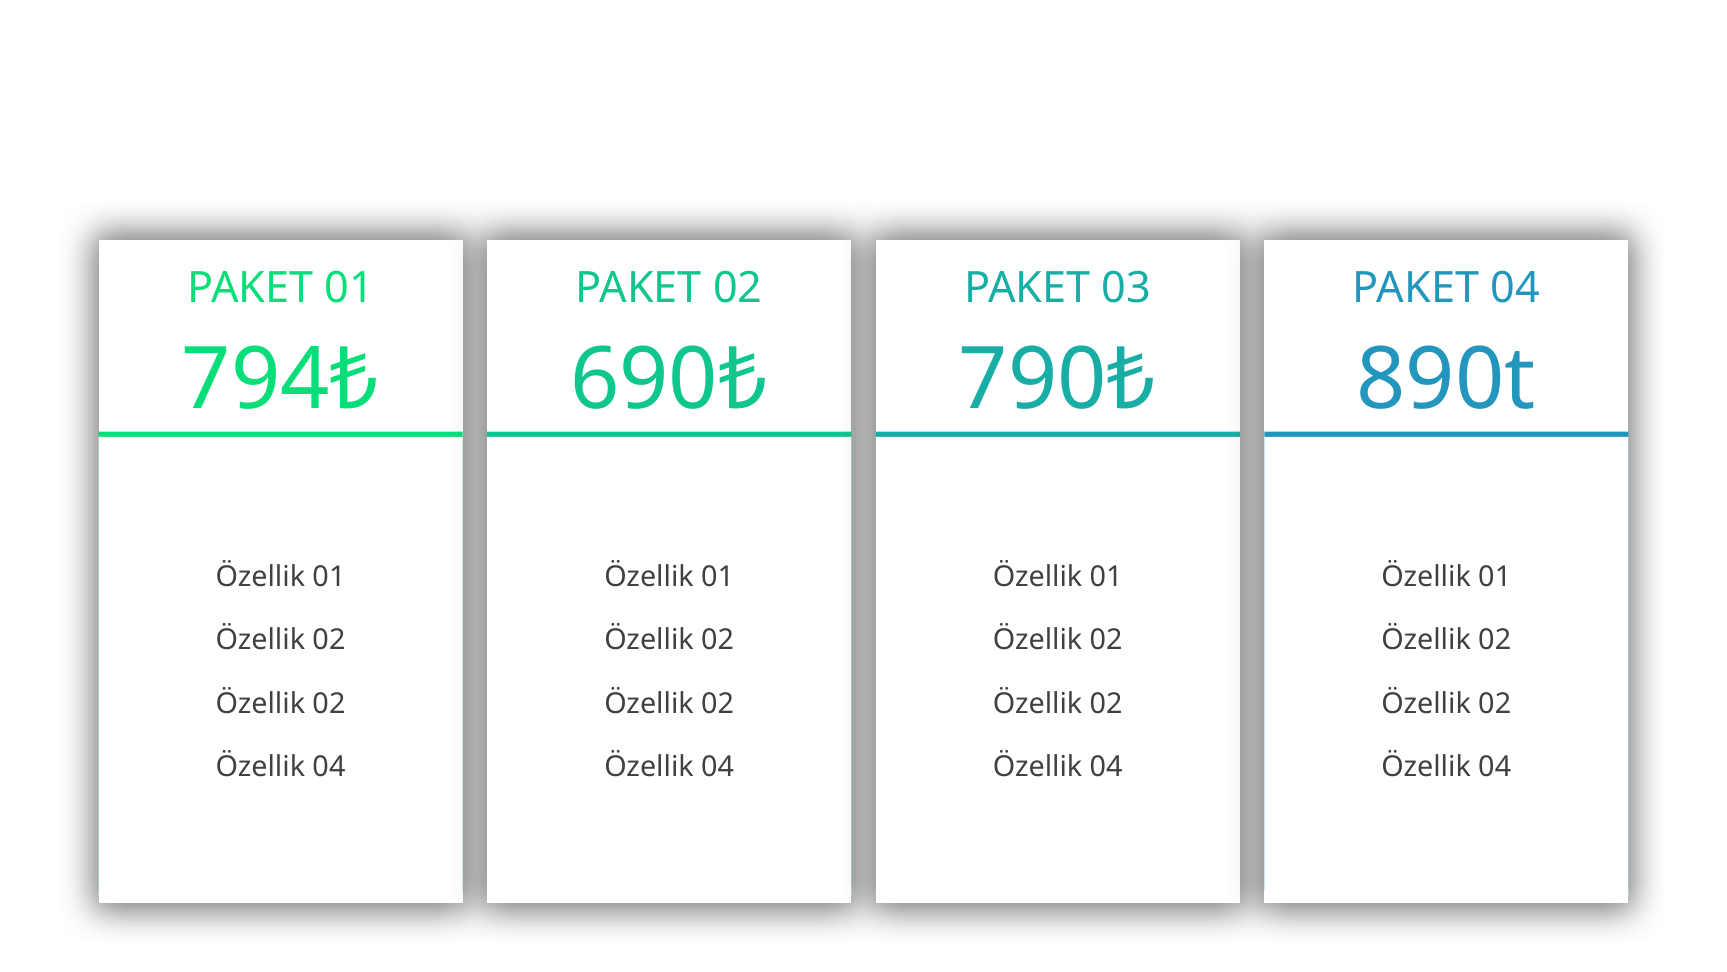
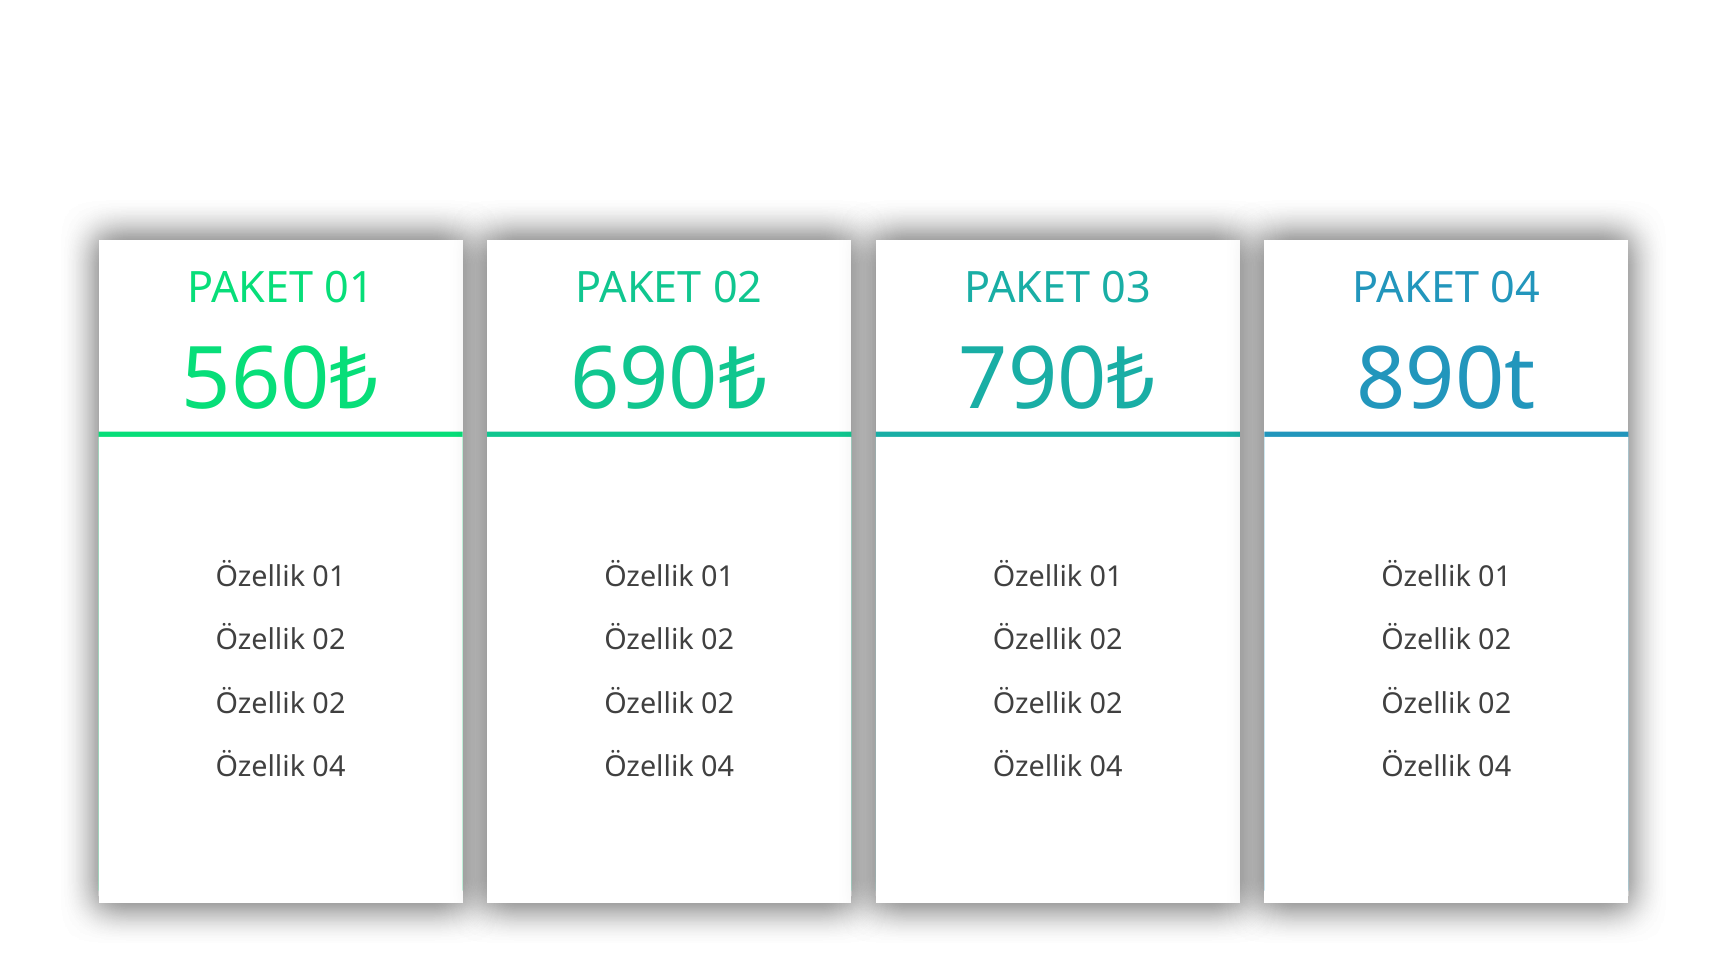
794₺: 794₺ -> 560₺ (280, 380)
